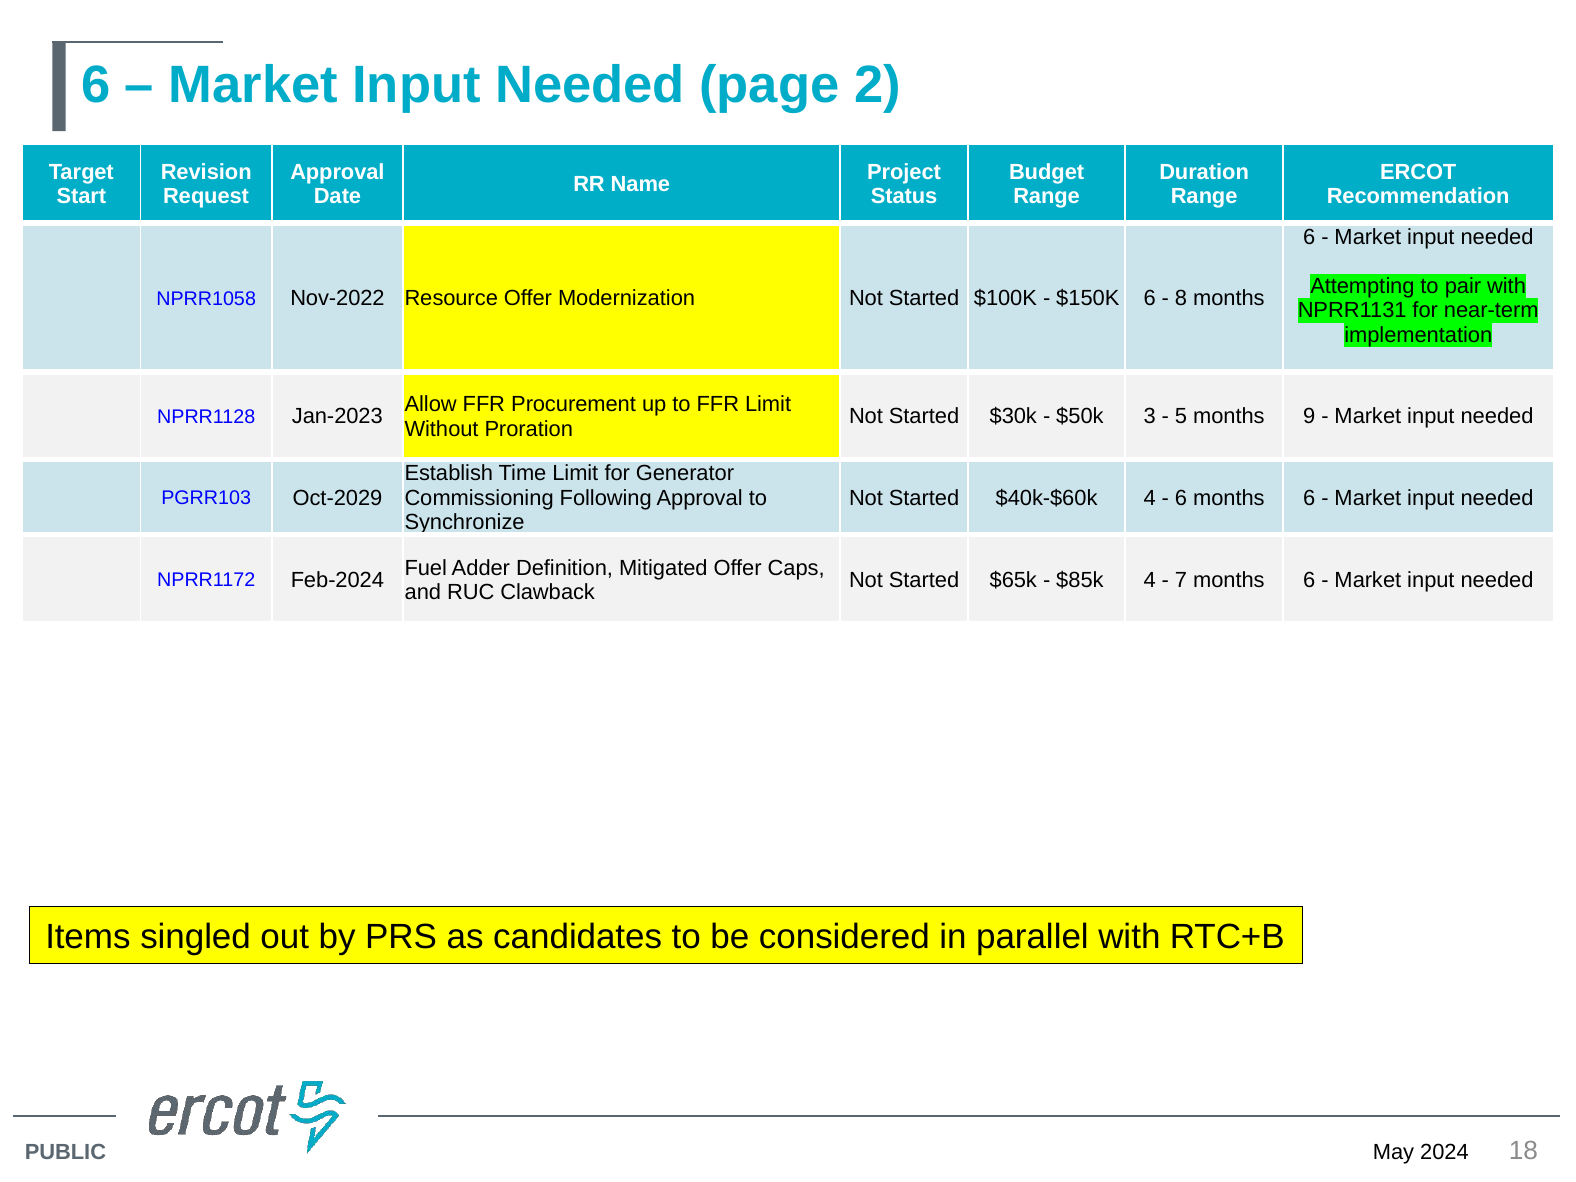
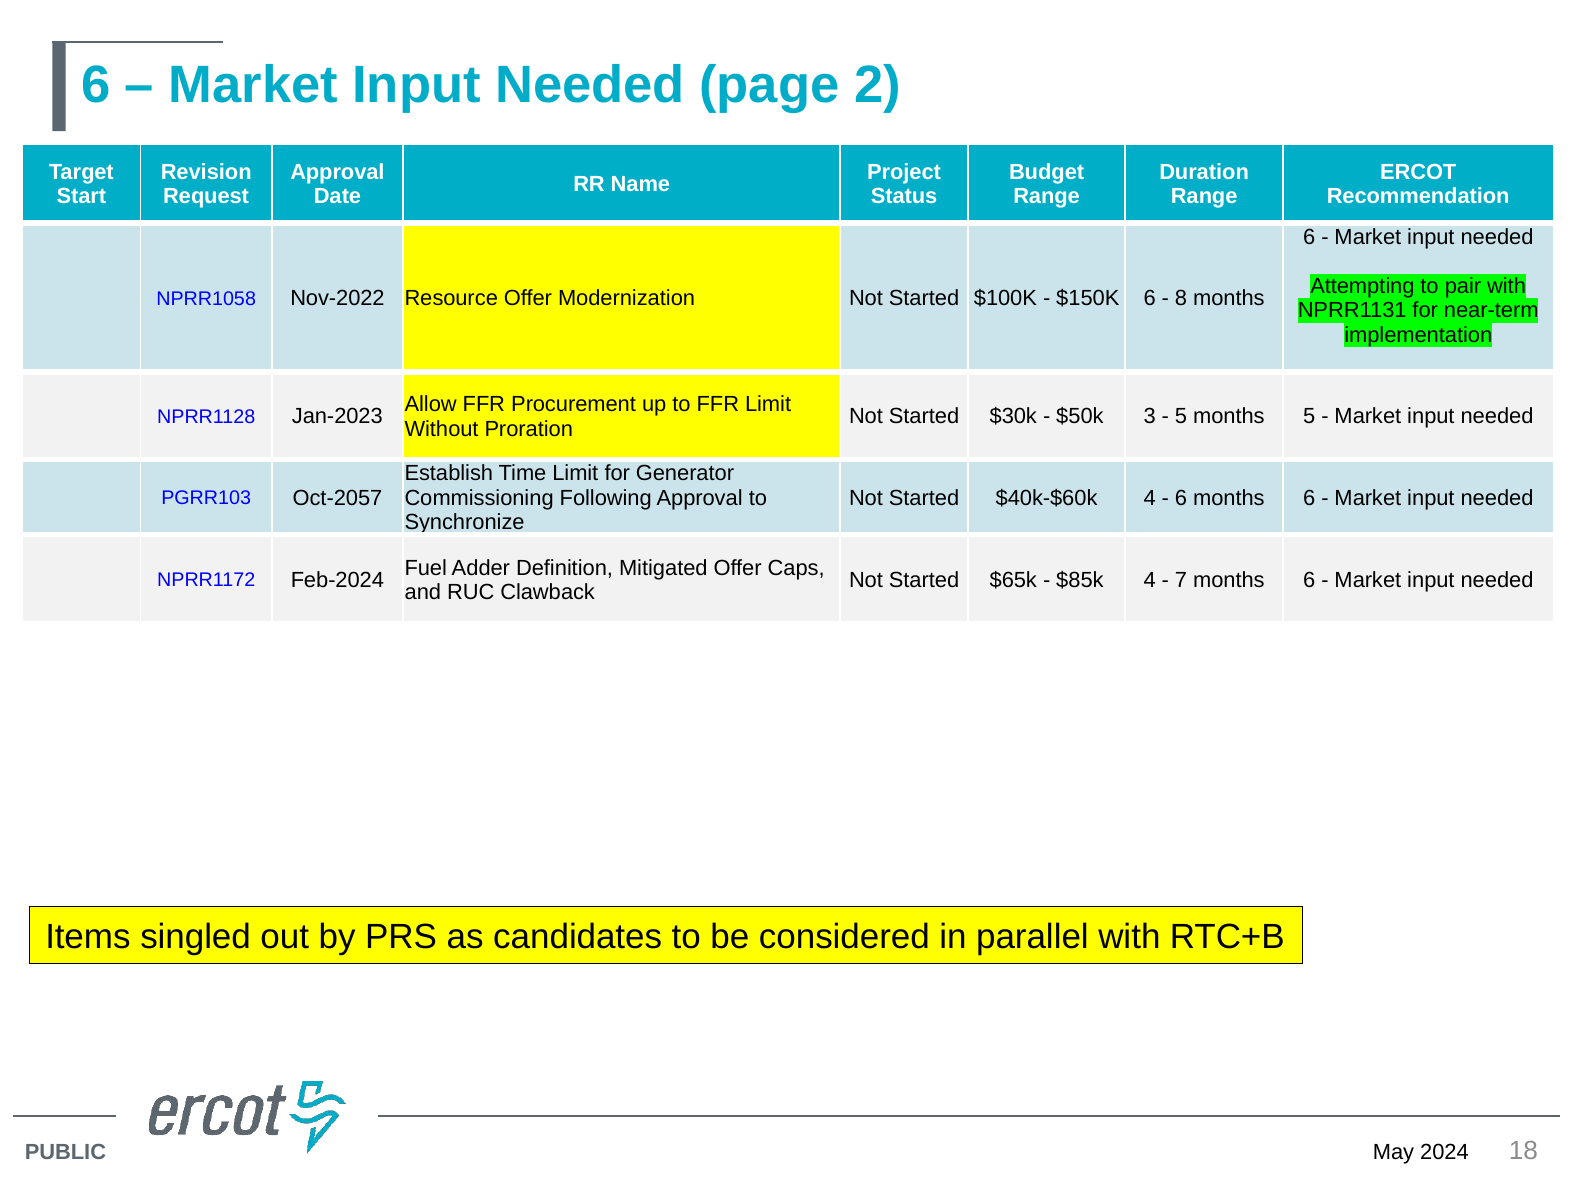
months 9: 9 -> 5 (1309, 417)
Oct-2029: Oct-2029 -> Oct-2057 (337, 498)
